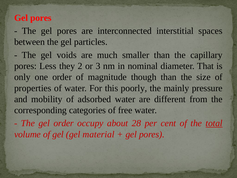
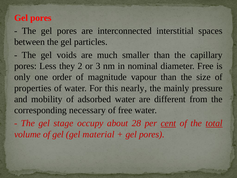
diameter That: That -> Free (205, 66)
though: though -> vapour (144, 77)
poorly: poorly -> nearly (134, 88)
categories: categories -> necessary (87, 110)
gel order: order -> stage (63, 123)
cent underline: none -> present (168, 123)
